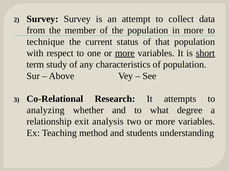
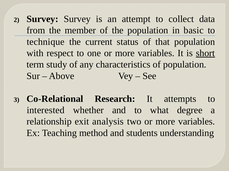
in more: more -> basic (194, 30)
more underline: present -> none (125, 53)
analyzing: analyzing -> interested (46, 111)
